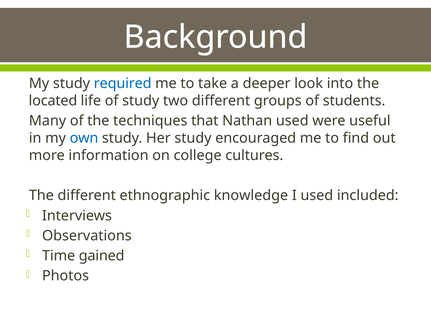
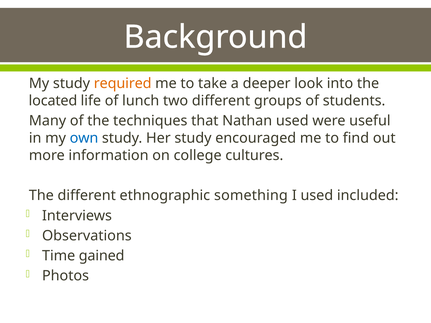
required colour: blue -> orange (123, 84)
of study: study -> lunch (141, 101)
knowledge: knowledge -> something (251, 196)
